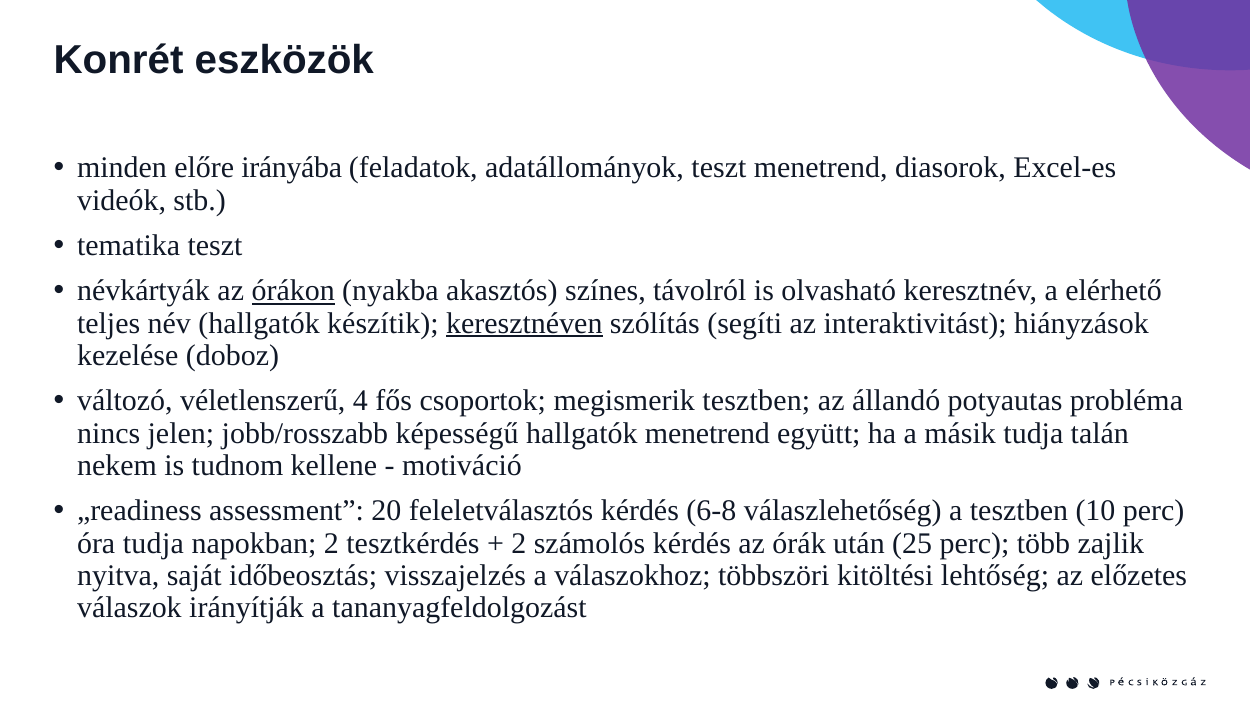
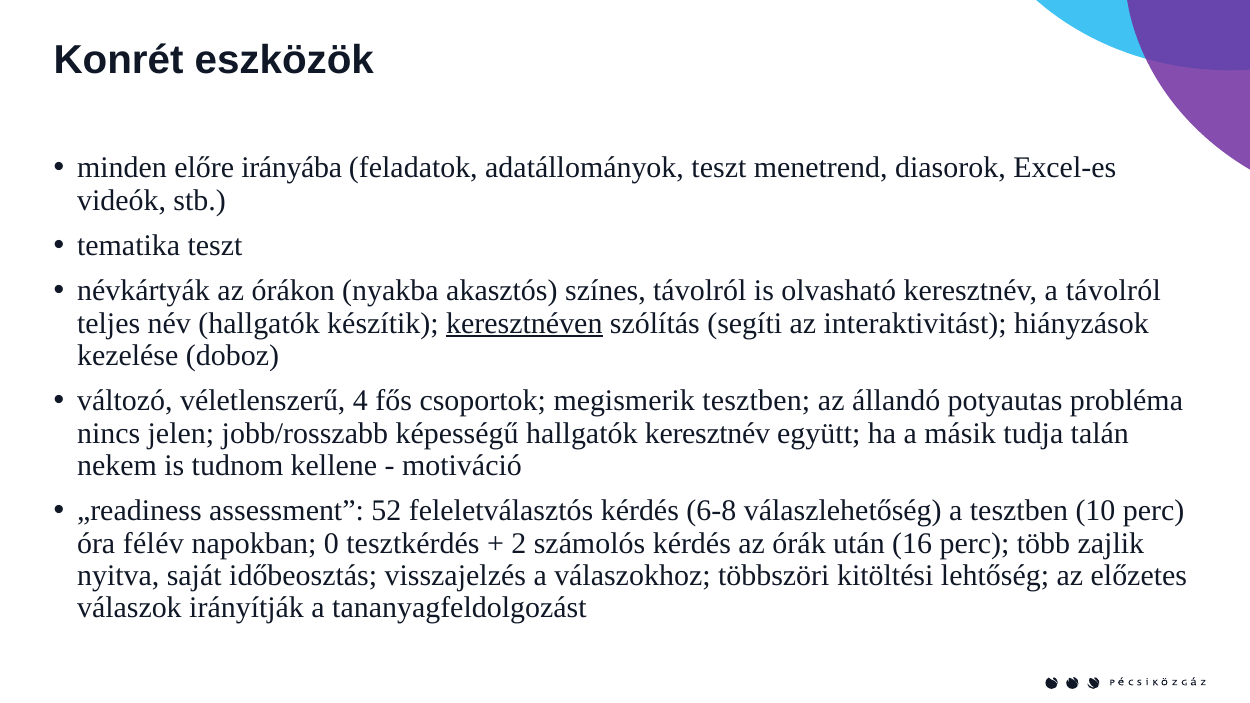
órákon underline: present -> none (293, 291)
a elérhető: elérhető -> távolról (1113, 291)
hallgatók menetrend: menetrend -> keresztnév (707, 433)
20: 20 -> 52 (386, 511)
óra tudja: tudja -> félév (153, 543)
napokban 2: 2 -> 0 (331, 543)
25: 25 -> 16 (912, 543)
